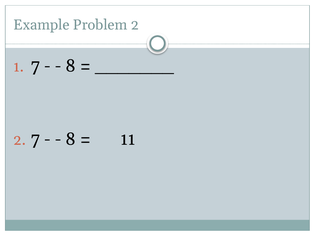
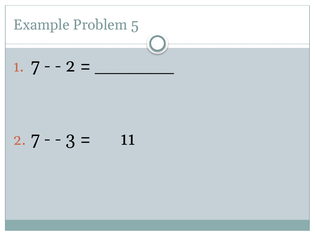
Problem 2: 2 -> 5 (135, 25)
8: 8 -> 2 (71, 66)
8: 8 -> 3 (71, 139)
